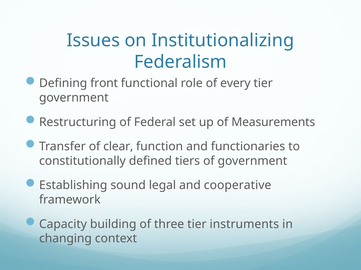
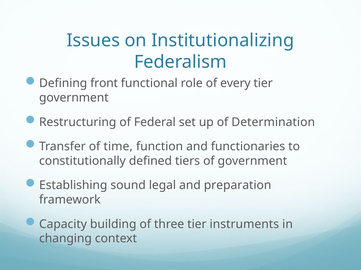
Measurements: Measurements -> Determination (273, 122)
clear: clear -> time (118, 147)
cooperative: cooperative -> preparation (238, 186)
